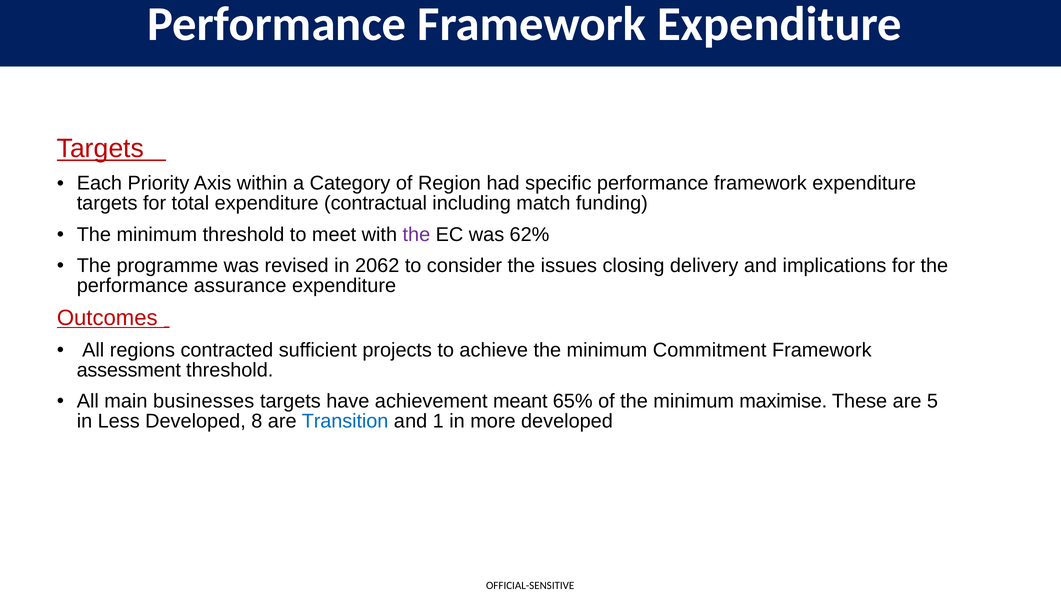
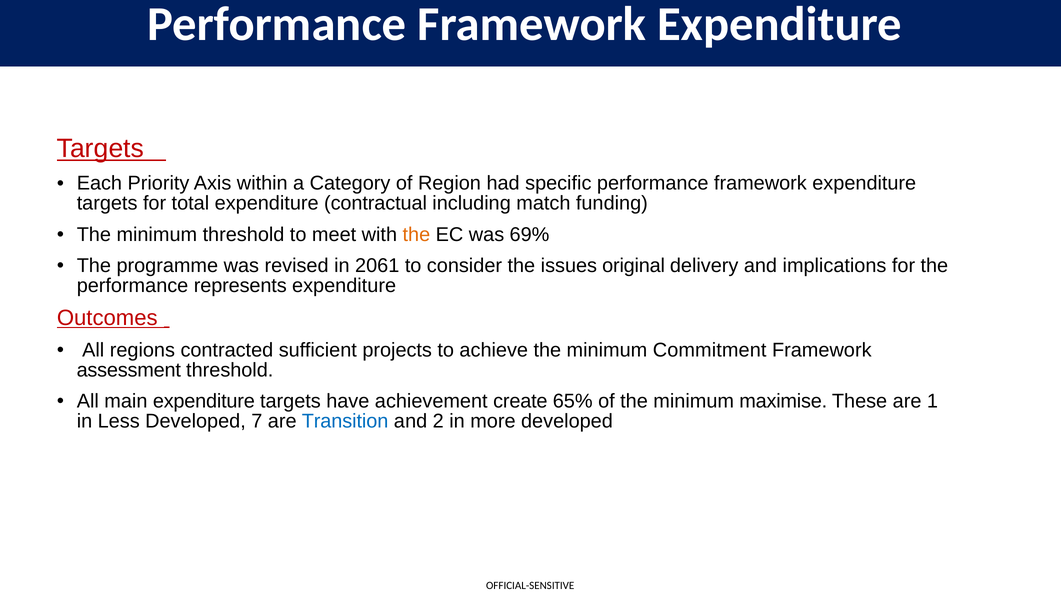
the colour: purple -> orange (416, 234)
62%: 62% -> 69% (530, 234)
2062: 2062 -> 2061 (377, 265)
closing: closing -> original (634, 265)
assurance: assurance -> represents (240, 286)
main businesses: businesses -> expenditure (204, 401)
meant: meant -> create (520, 401)
5: 5 -> 1 (932, 401)
8: 8 -> 7 (257, 421)
1: 1 -> 2 (438, 421)
